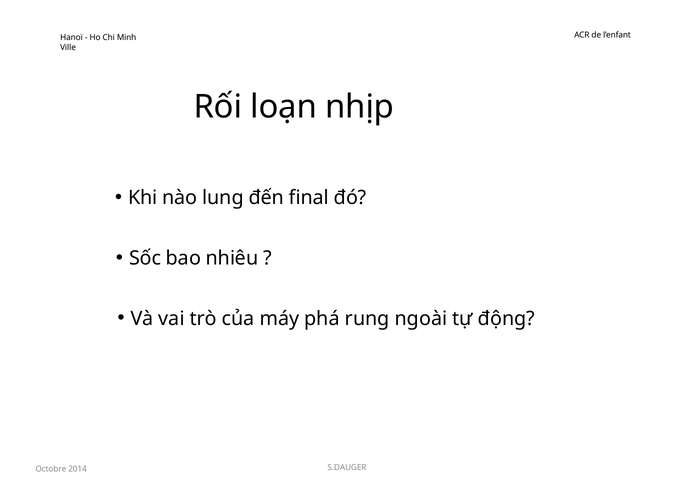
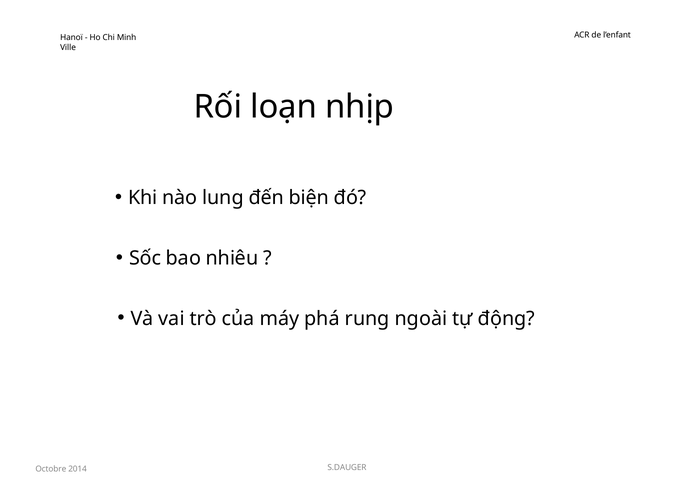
final: final -> biện (309, 198)
